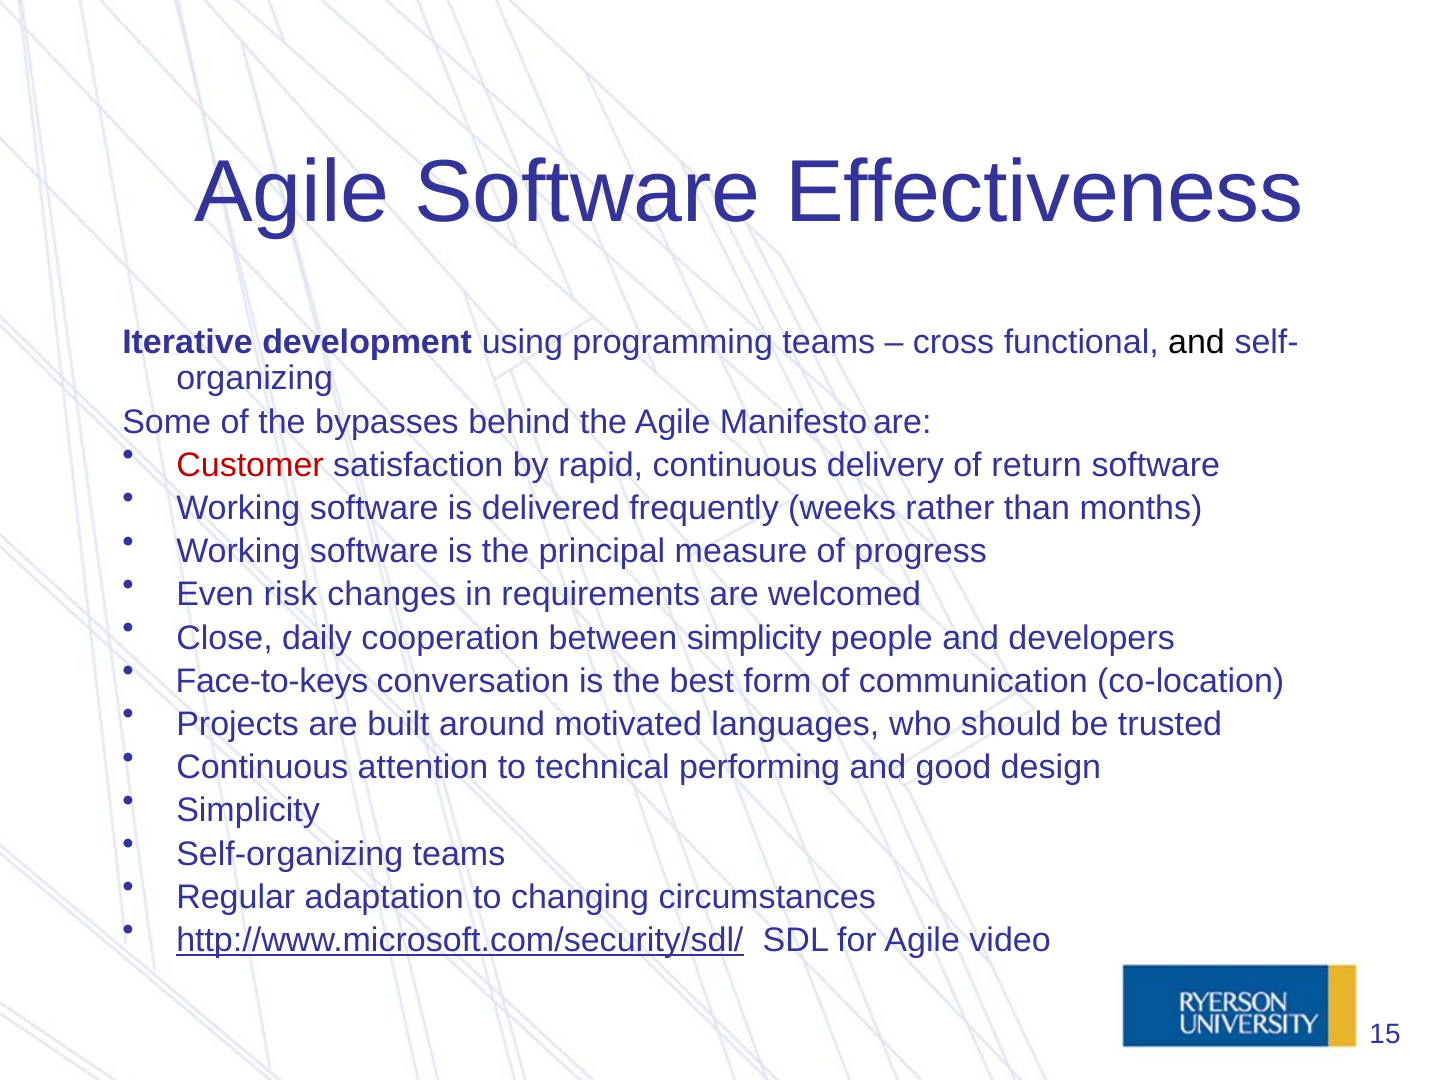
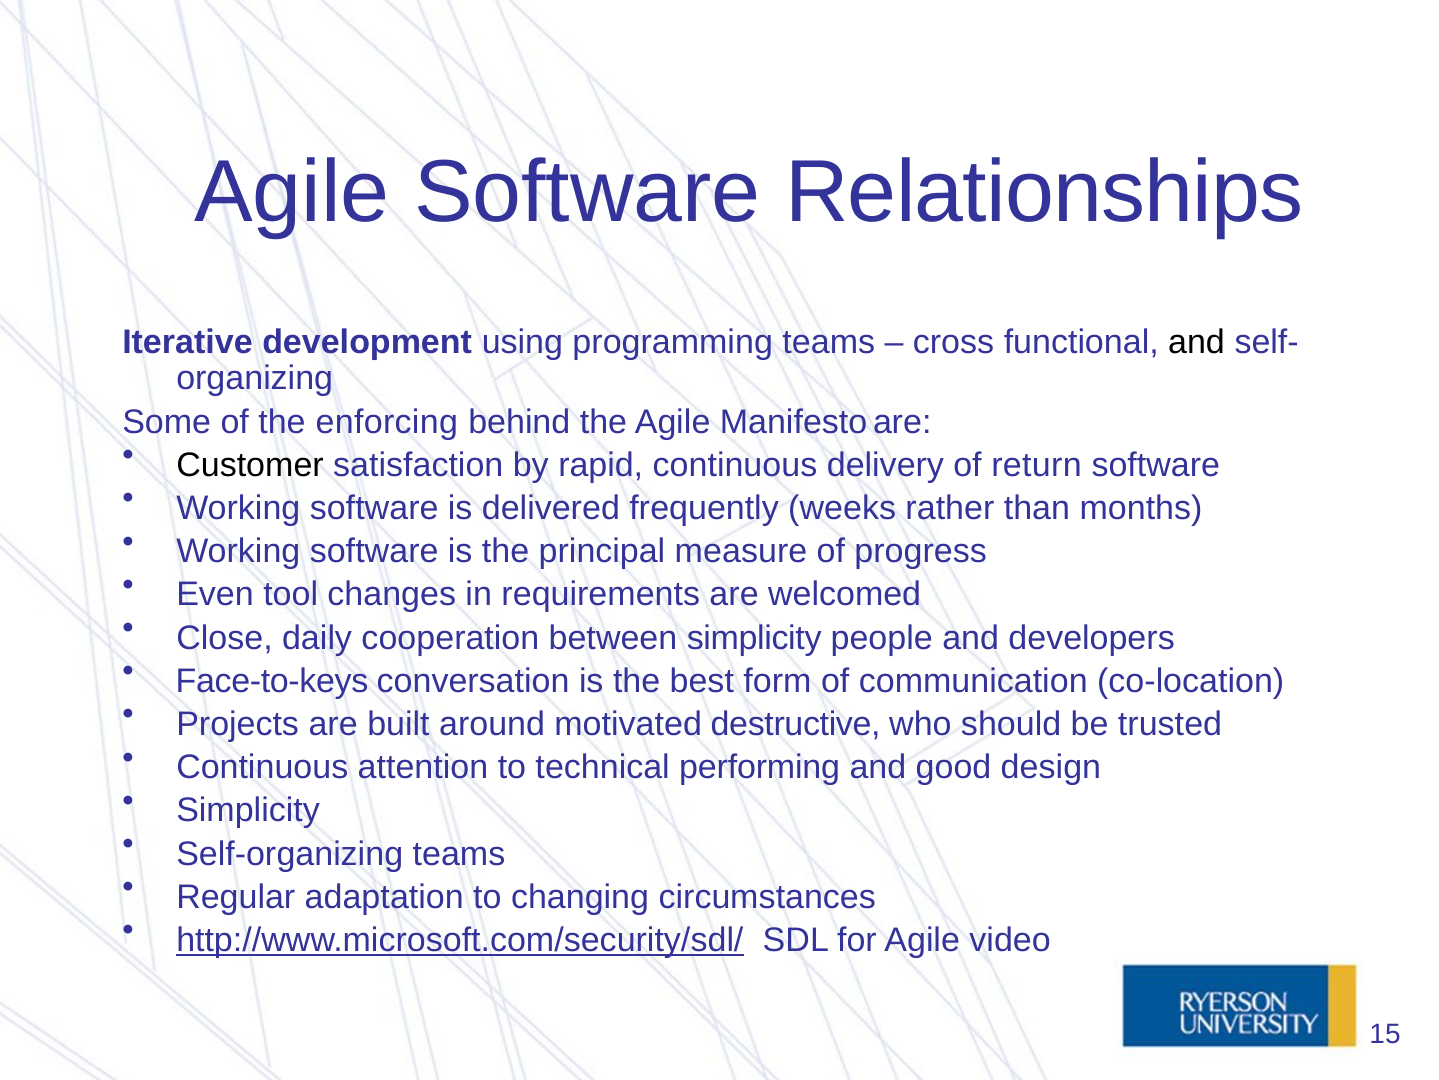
Effectiveness: Effectiveness -> Relationships (1044, 192)
bypasses: bypasses -> enforcing (387, 422)
Customer colour: red -> black (250, 465)
risk: risk -> tool (291, 594)
languages: languages -> destructive (796, 724)
